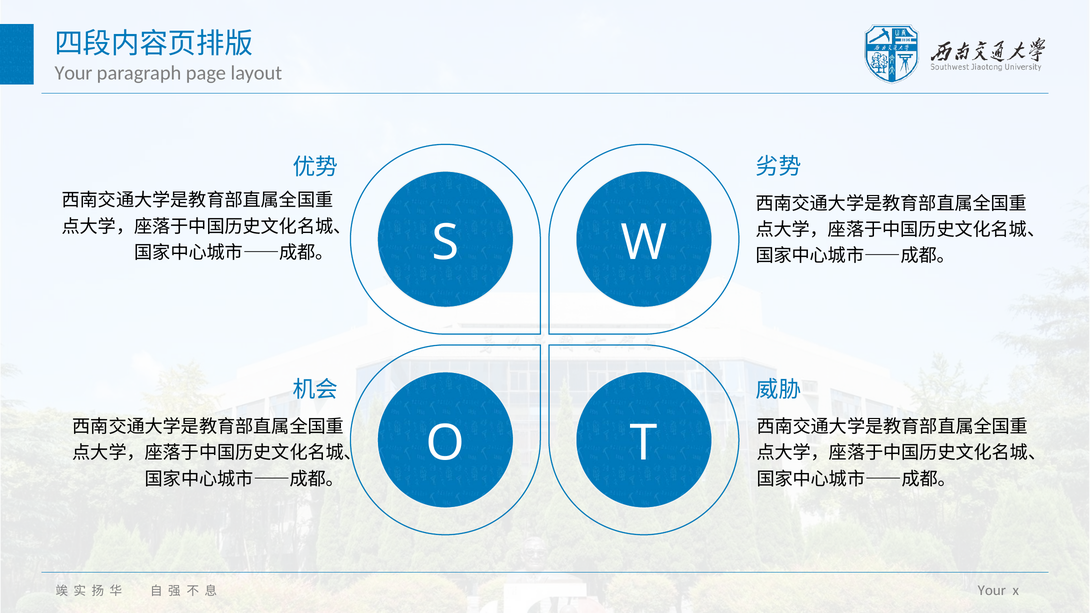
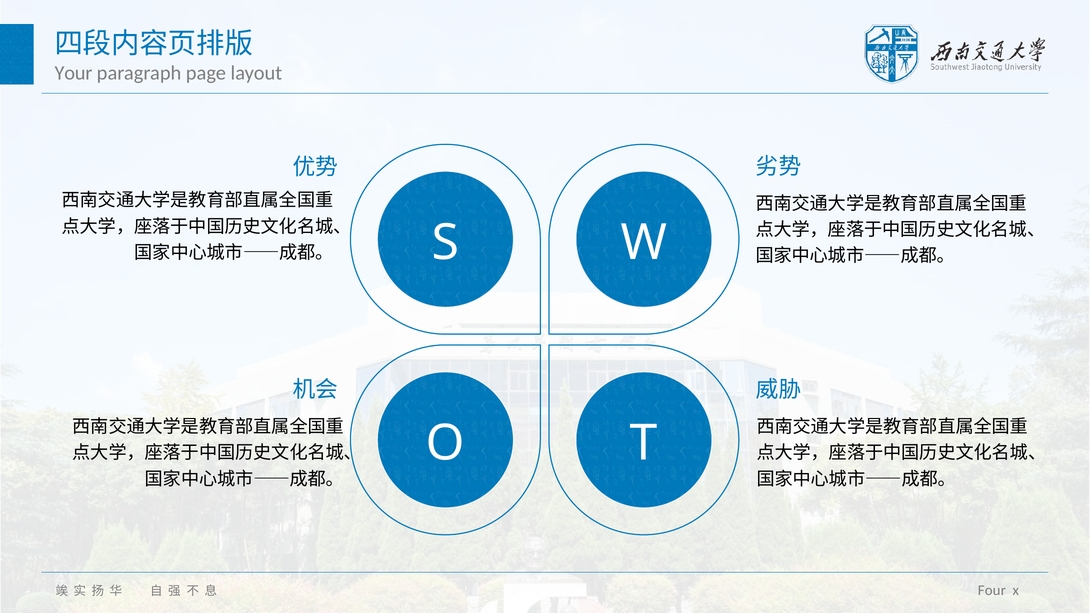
Your: Your -> Four (992, 591)
